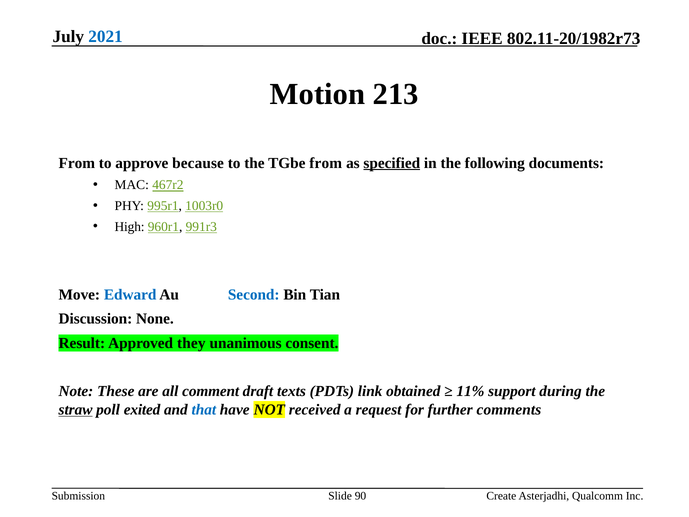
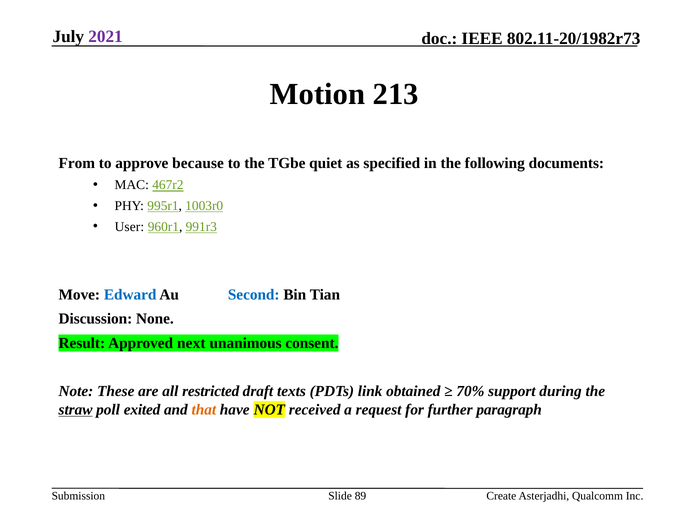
2021 colour: blue -> purple (106, 37)
TGbe from: from -> quiet (326, 163)
specified underline: present -> none (392, 163)
High: High -> User (129, 227)
they: they -> next (191, 343)
comment: comment -> restricted (211, 391)
11%: 11% -> 70% (470, 391)
that colour: blue -> orange (204, 409)
comments: comments -> paragraph (509, 409)
90: 90 -> 89 (360, 496)
